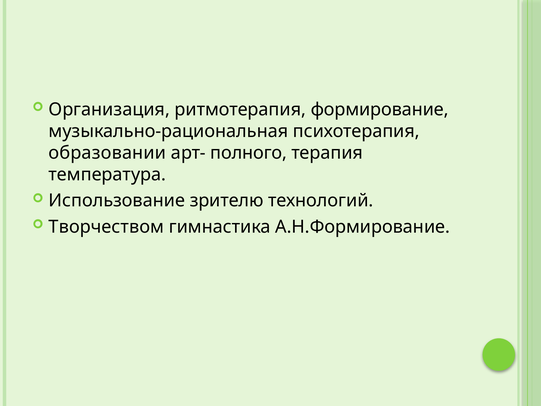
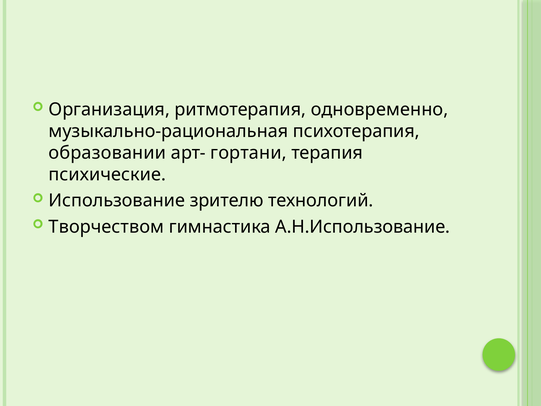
формирование: формирование -> одновременно (379, 109)
полного: полного -> гортани (248, 153)
температура: температура -> психические (107, 174)
А.Н.Формирование: А.Н.Формирование -> А.Н.Использование (363, 227)
